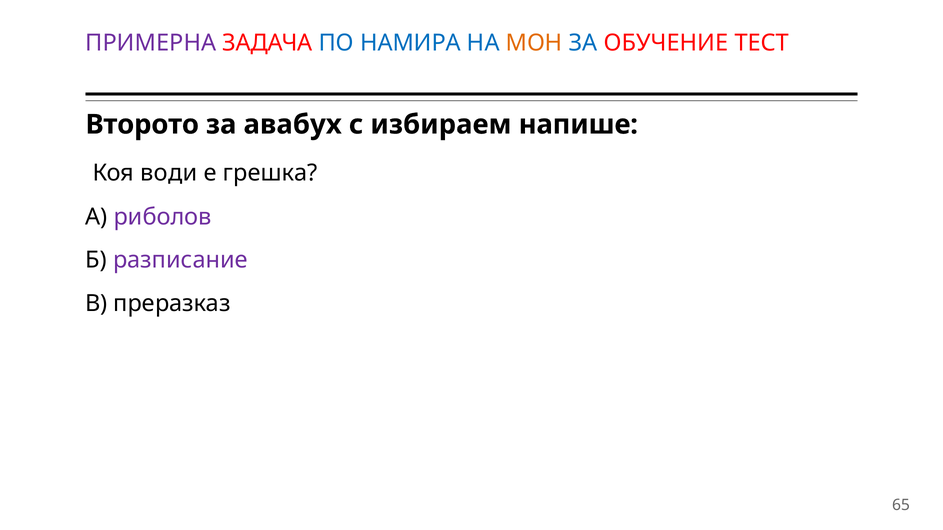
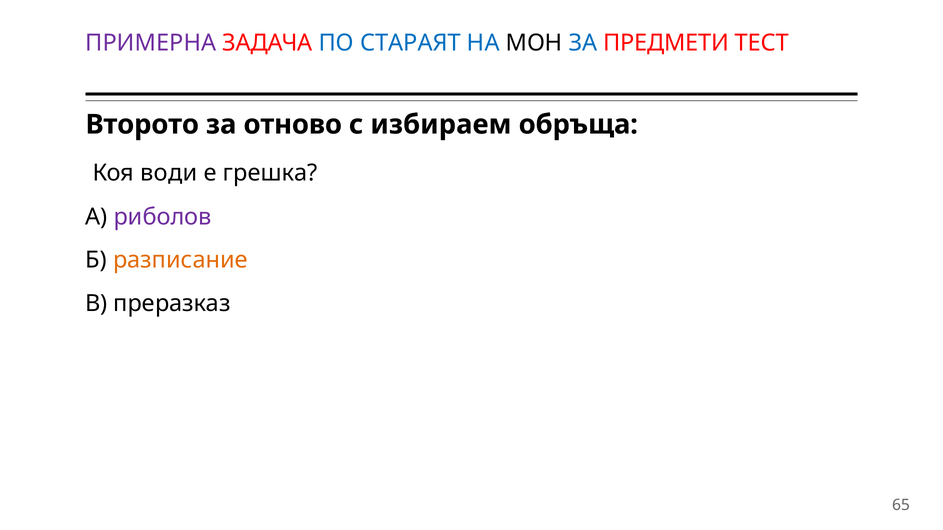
НАМИРА: НАМИРА -> СТАРАЯТ (410, 43)
МОН colour: orange -> black (534, 43)
ОБУЧЕНИЕ: ОБУЧЕНИЕ -> ПРЕДМЕТИ (666, 43)
авабух: авабух -> отново (293, 125)
напише: напише -> обръща (578, 125)
разписание colour: purple -> orange (180, 260)
